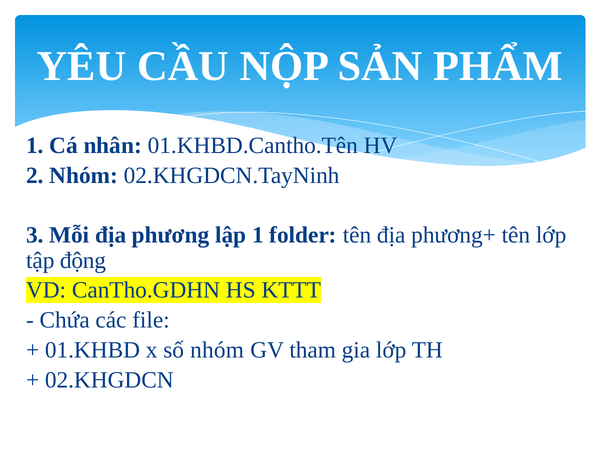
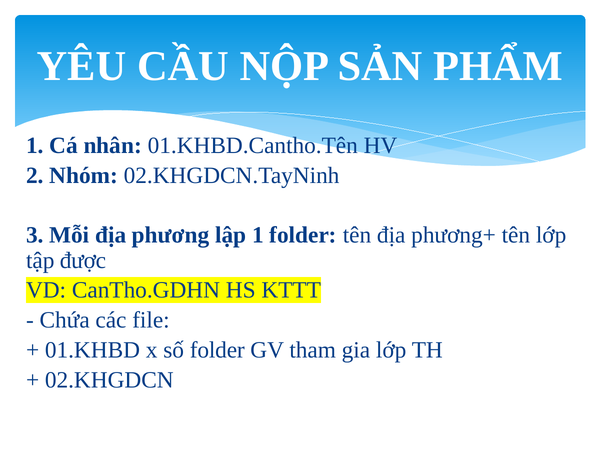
động: động -> được (83, 260)
số nhóm: nhóm -> folder (217, 350)
